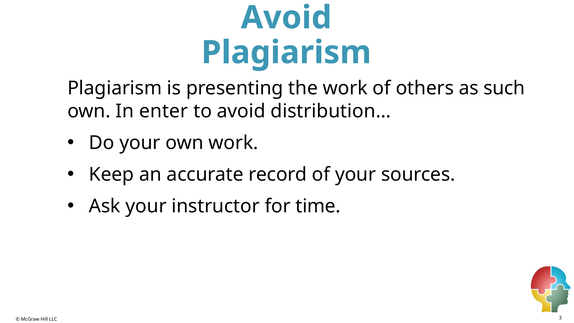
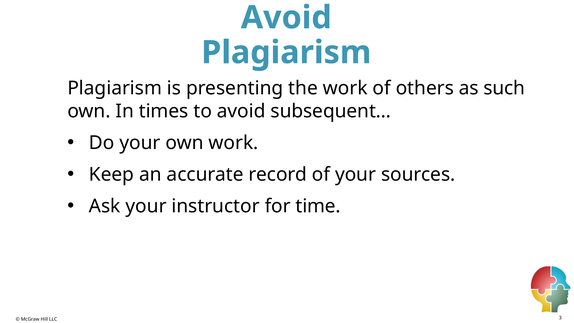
enter: enter -> times (164, 111)
distribution…: distribution… -> subsequent… (331, 111)
